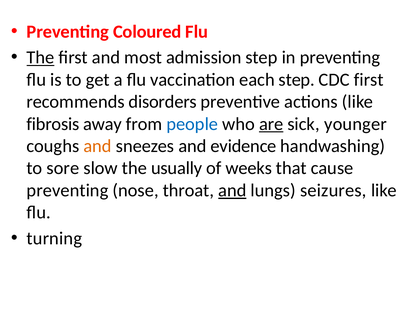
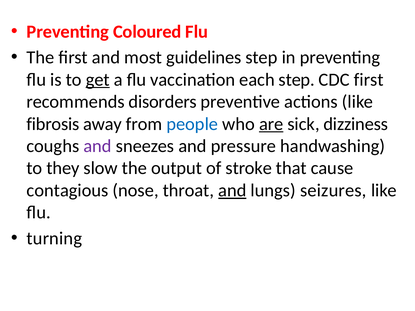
The underline: present -> none (41, 58)
admission: admission -> guidelines (204, 58)
get underline: none -> present (98, 80)
younger: younger -> dizziness (356, 124)
and colour: orange -> purple (98, 146)
evidence: evidence -> pressure (243, 146)
sore: sore -> they (63, 168)
usually: usually -> output (177, 168)
weeks: weeks -> stroke (249, 168)
preventing: preventing -> contagious (68, 191)
